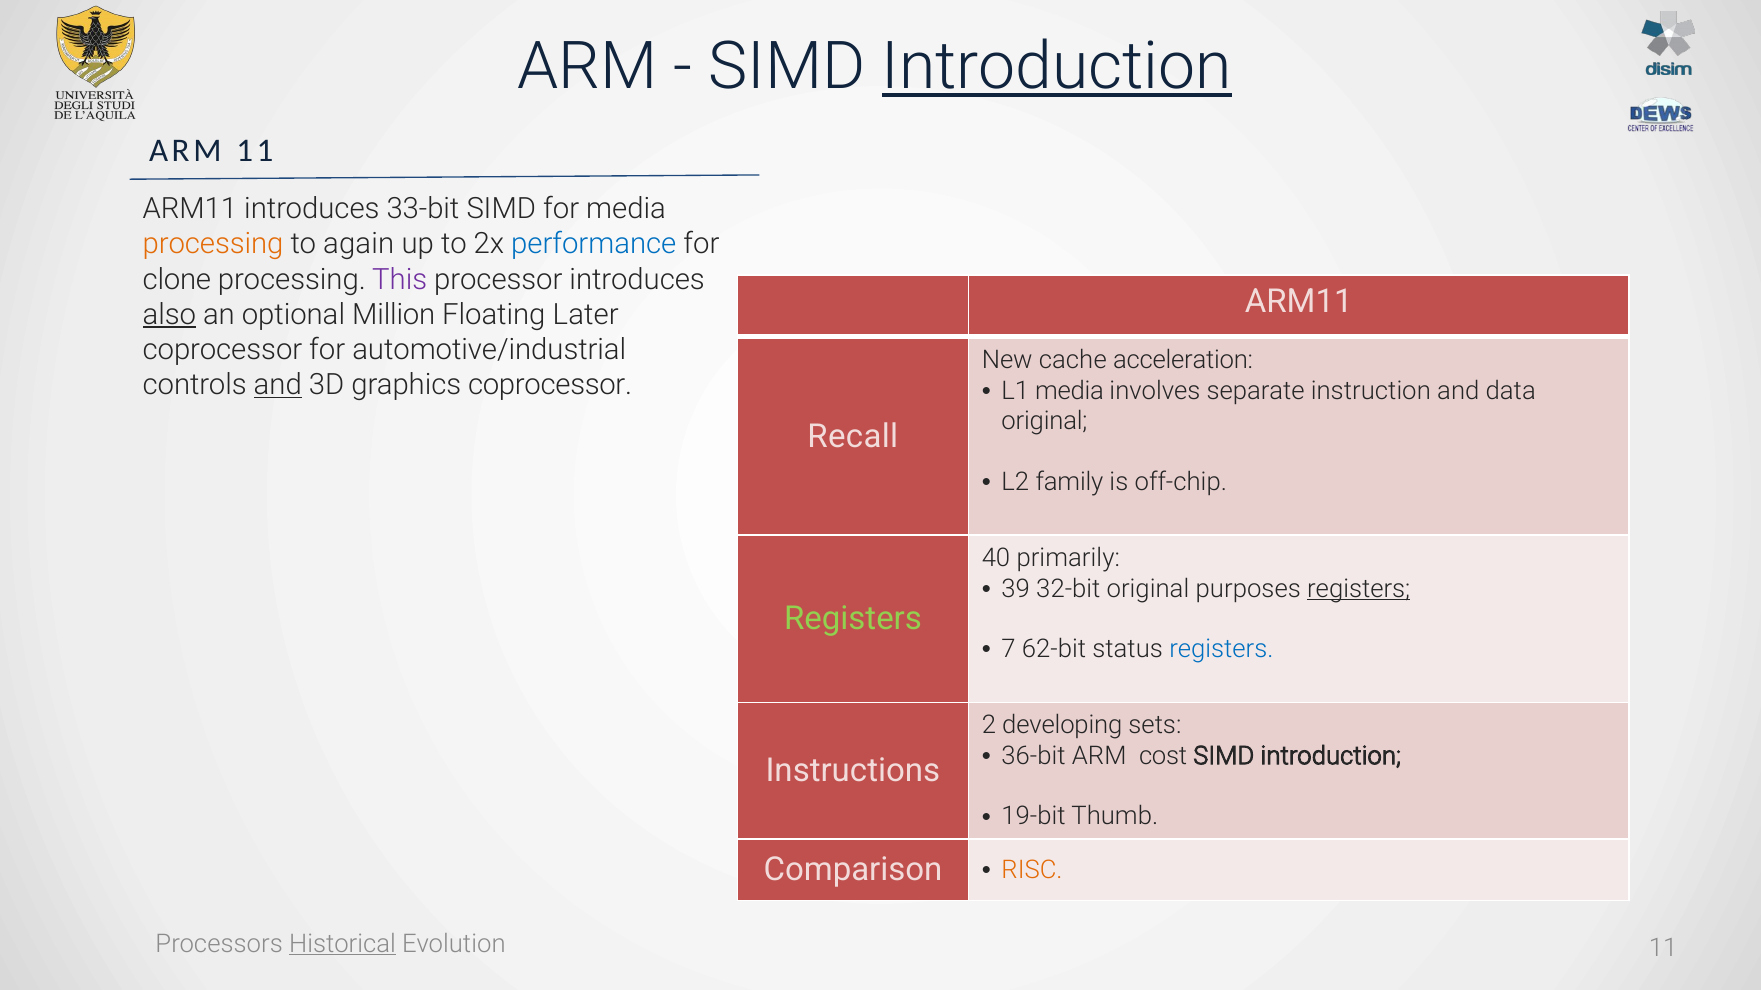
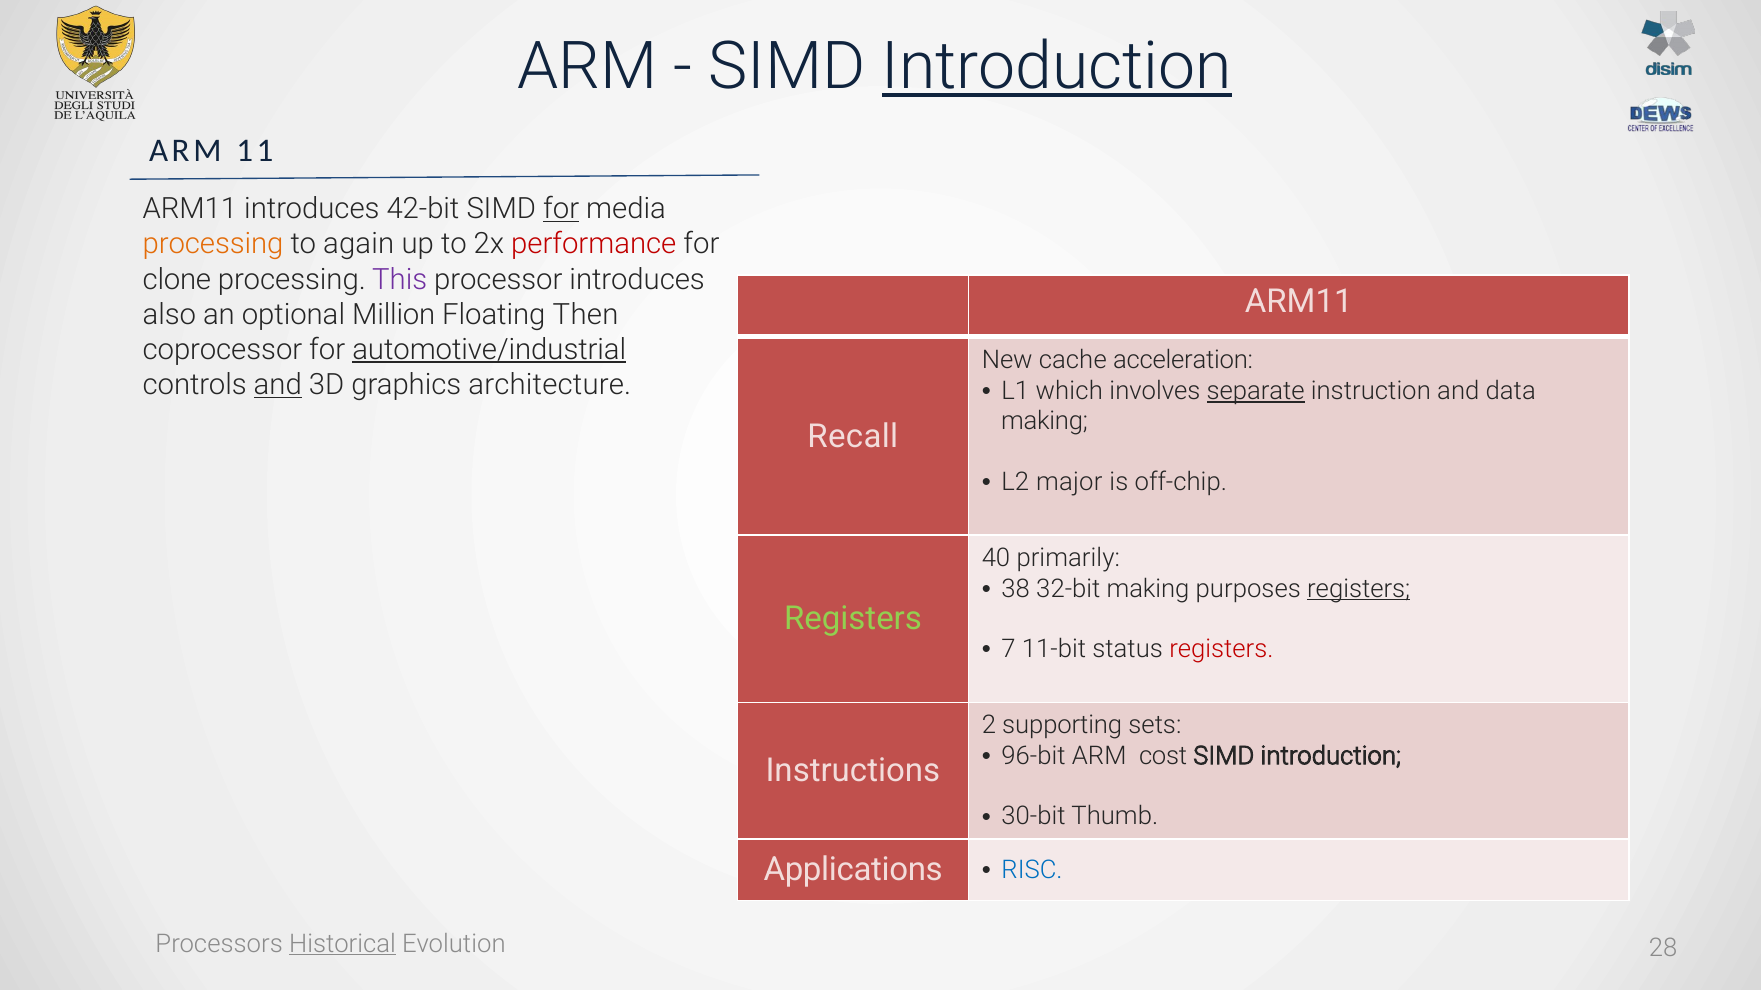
33-bit: 33-bit -> 42-bit (423, 209)
for underline: none -> present (561, 209)
performance colour: blue -> red (594, 244)
also underline: present -> none (169, 315)
Later: Later -> Then (586, 315)
automotive/industrial underline: none -> present (489, 350)
graphics coprocessor: coprocessor -> architecture (550, 385)
L1 media: media -> which (1069, 391)
separate underline: none -> present (1256, 391)
original: original -> making (1044, 421)
family: family -> major (1069, 482)
39: 39 -> 38 (1016, 589)
32-bit original: original -> making (1148, 589)
62-bit: 62-bit -> 11-bit (1054, 650)
registers colour: blue -> red (1221, 650)
developing: developing -> supporting (1062, 726)
36-bit: 36-bit -> 96-bit (1034, 756)
19-bit: 19-bit -> 30-bit (1034, 817)
Comparison: Comparison -> Applications (853, 871)
RISC colour: orange -> blue (1032, 871)
Evolution 11: 11 -> 28 (1663, 948)
